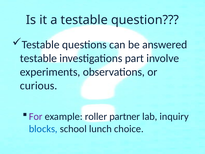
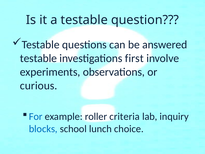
part: part -> first (134, 58)
For colour: purple -> blue (36, 116)
partner: partner -> criteria (125, 116)
